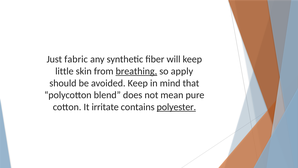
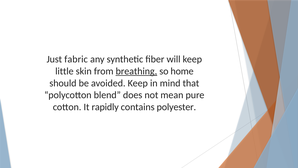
apply: apply -> home (182, 71)
irritate: irritate -> rapidly (105, 107)
polyester underline: present -> none (176, 107)
